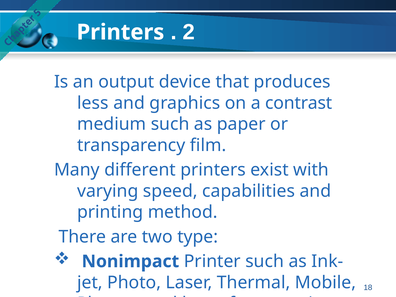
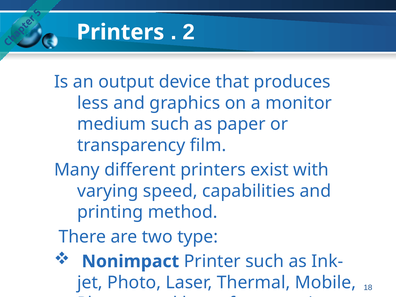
contrast: contrast -> monitor (299, 103)
